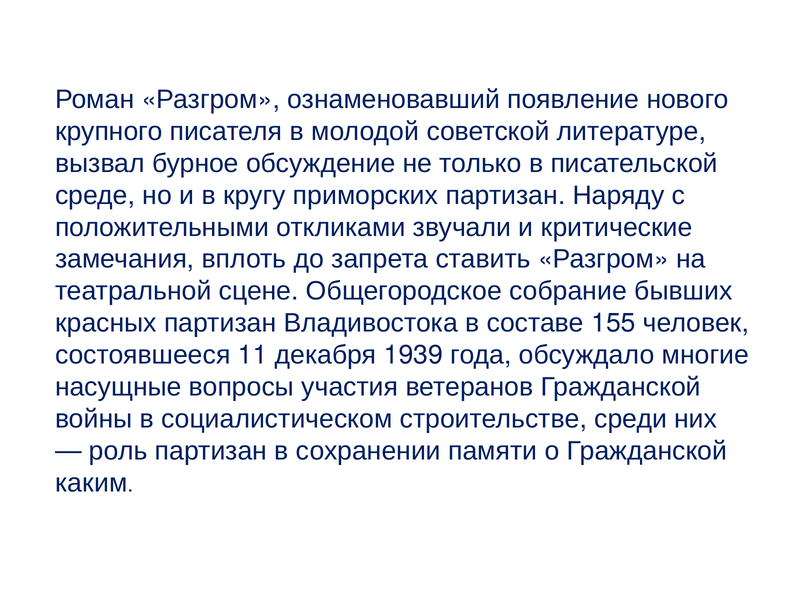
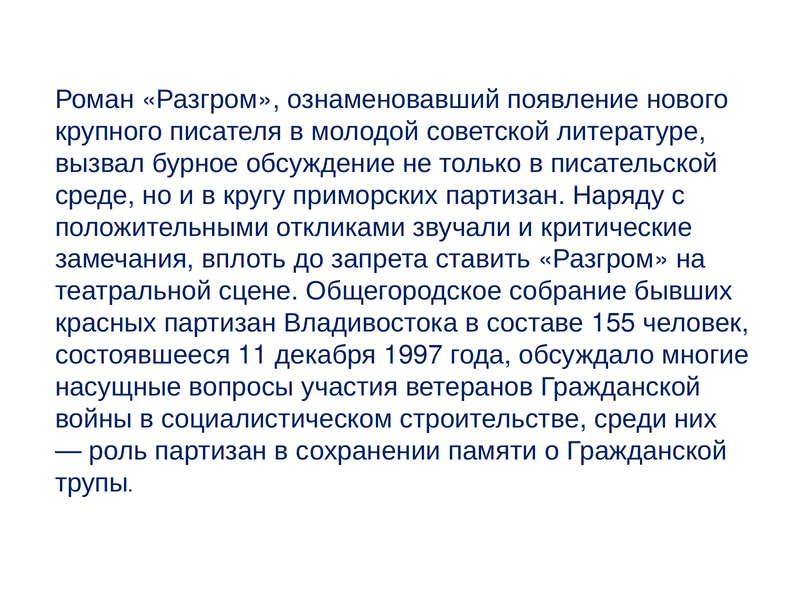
1939: 1939 -> 1997 (413, 355)
каким: каким -> трупы (92, 483)
